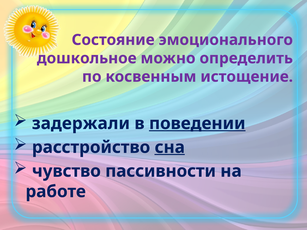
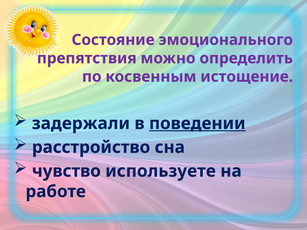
дошкольное: дошкольное -> препятствия (87, 58)
сна underline: present -> none (170, 147)
пассивности: пассивности -> используете (161, 171)
